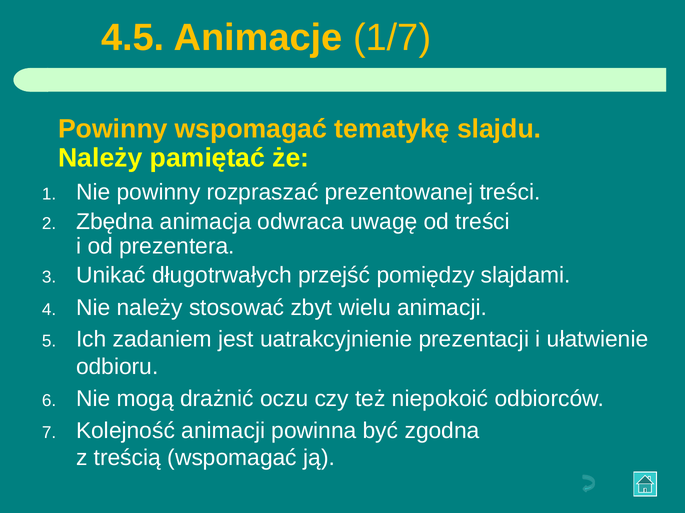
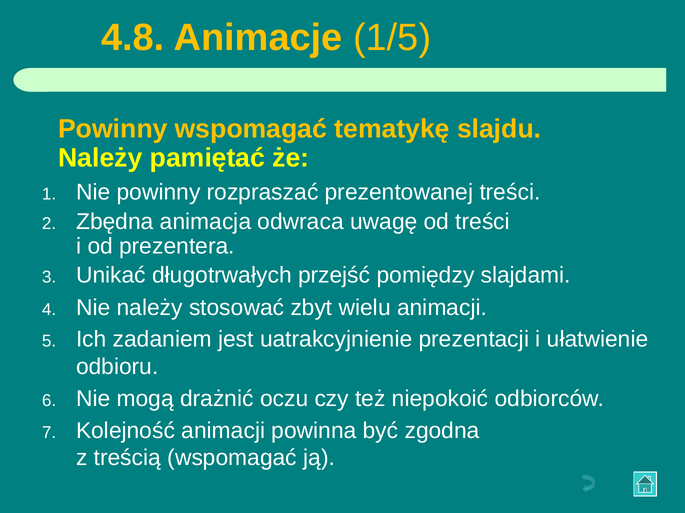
4.5: 4.5 -> 4.8 (133, 38)
1/7: 1/7 -> 1/5 (392, 38)
